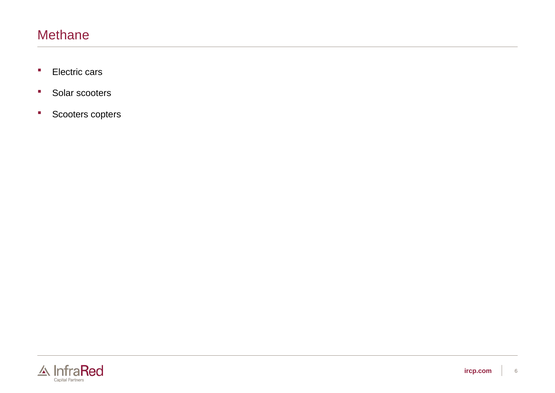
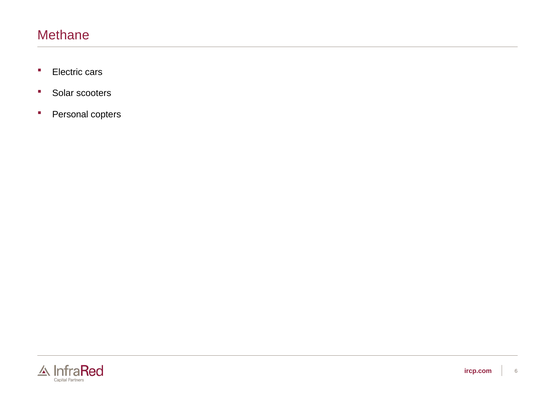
Scooters: Scooters -> Personal (70, 114)
